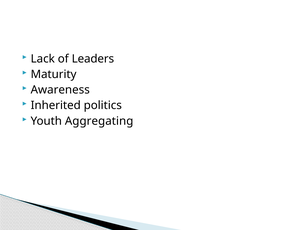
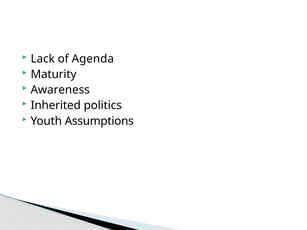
Leaders: Leaders -> Agenda (93, 59)
Aggregating: Aggregating -> Assumptions (99, 121)
